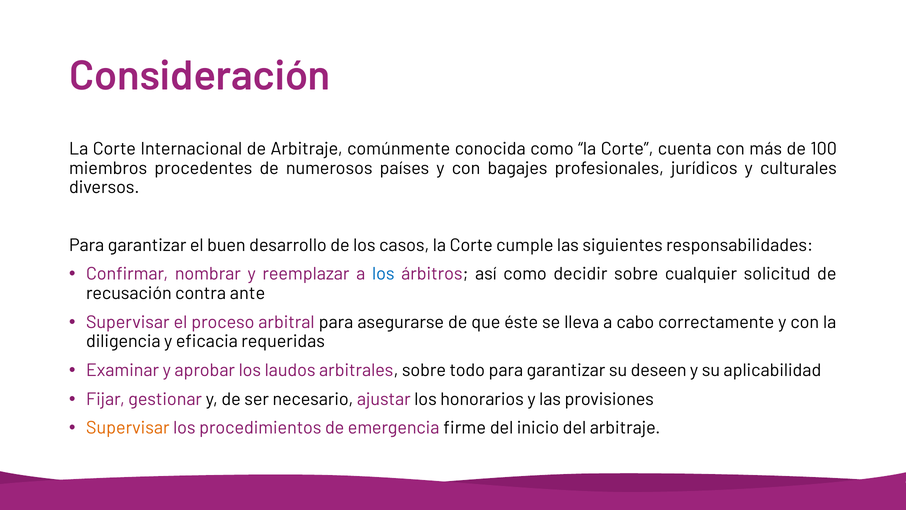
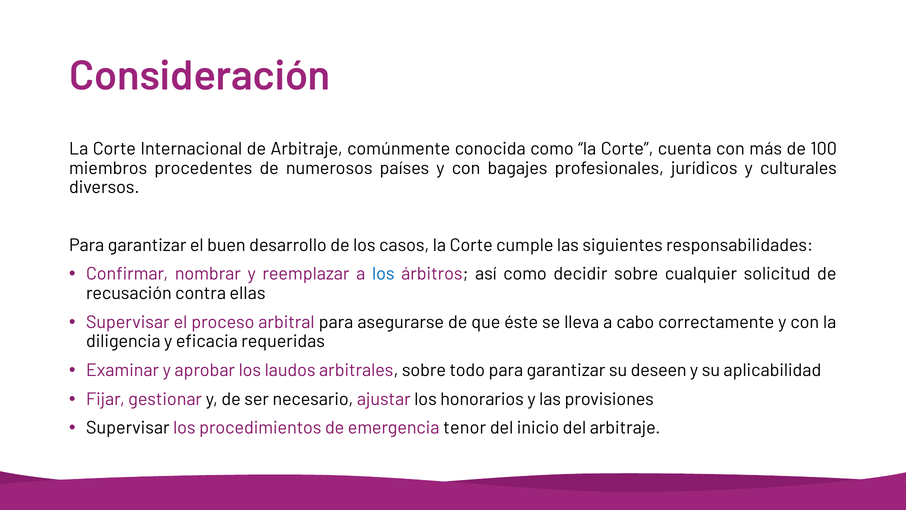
ante: ante -> ellas (248, 293)
Supervisar colour: orange -> black (128, 428)
firme: firme -> tenor (465, 428)
